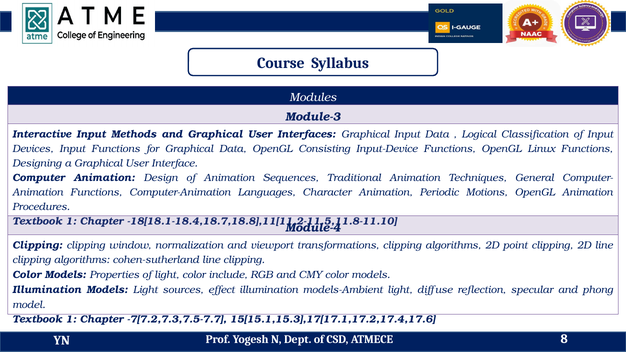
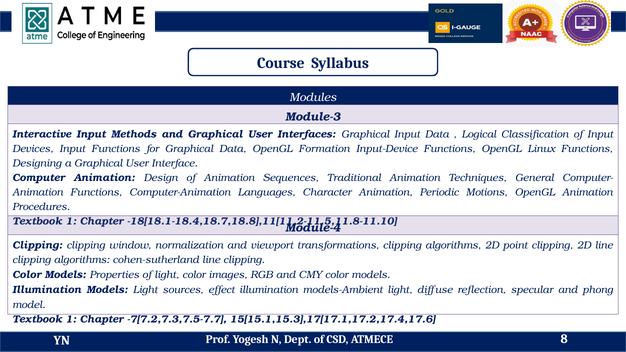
Consisting: Consisting -> Formation (324, 149)
include: include -> images (228, 275)
